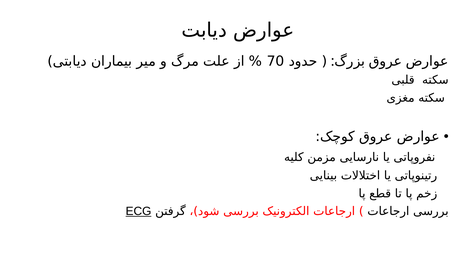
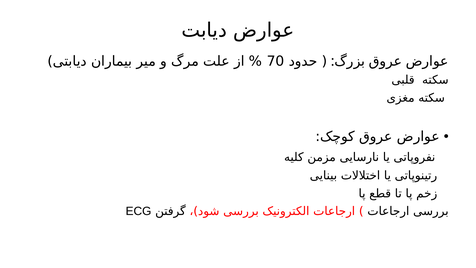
ECG underline: present -> none (139, 211)
